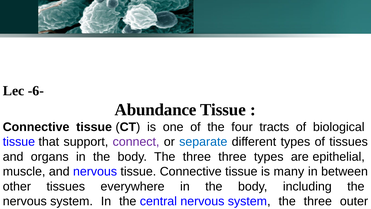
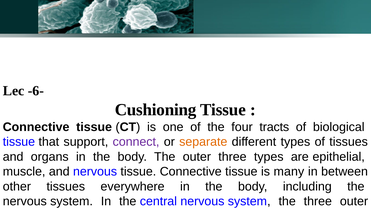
Abundance: Abundance -> Cushioning (156, 110)
separate colour: blue -> orange (203, 142)
body The three: three -> outer (197, 157)
